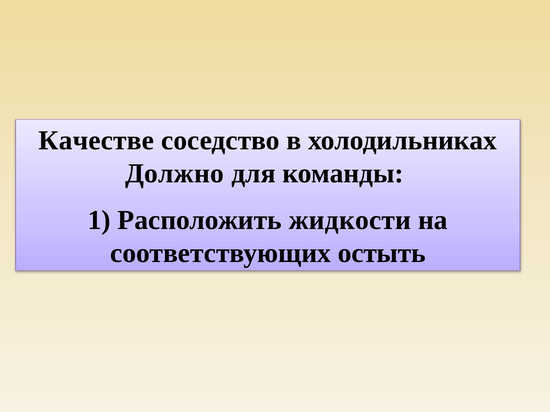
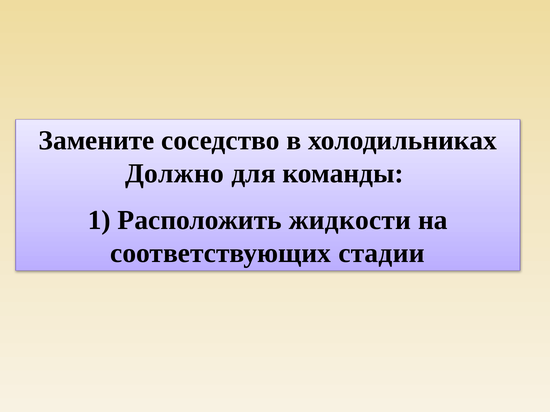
Качестве: Качестве -> Замените (97, 141)
остыть: остыть -> стадии (382, 254)
